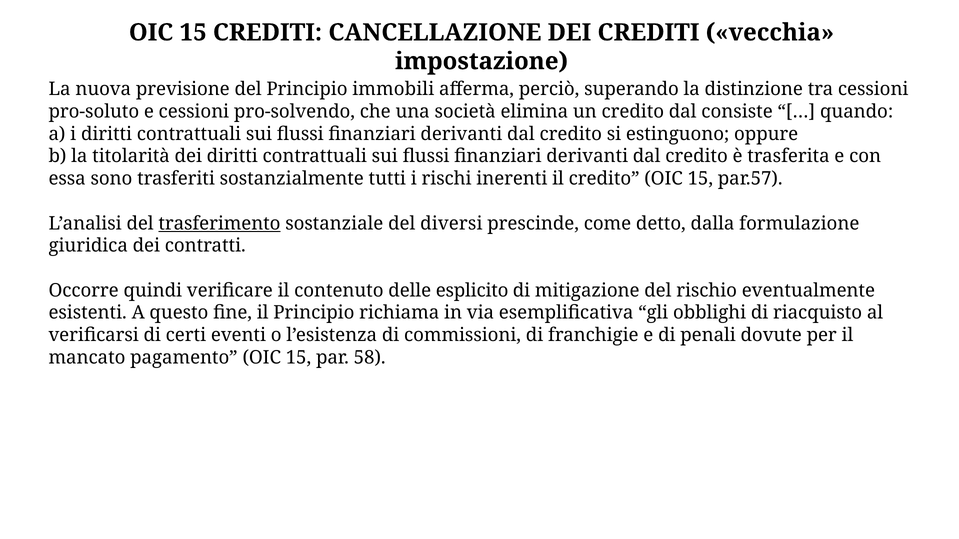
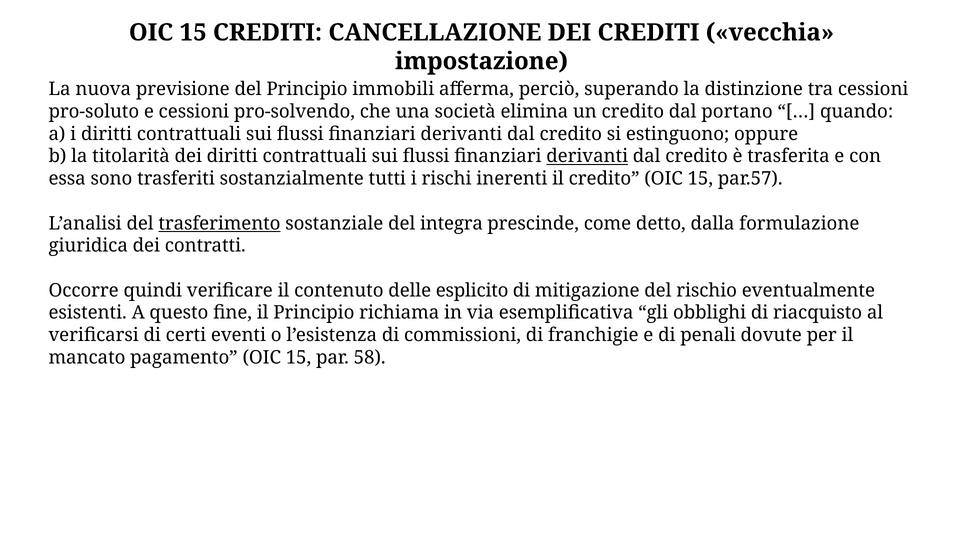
consiste: consiste -> portano (737, 112)
derivanti underline: none -> present (587, 156)
diversi: diversi -> integra (451, 224)
